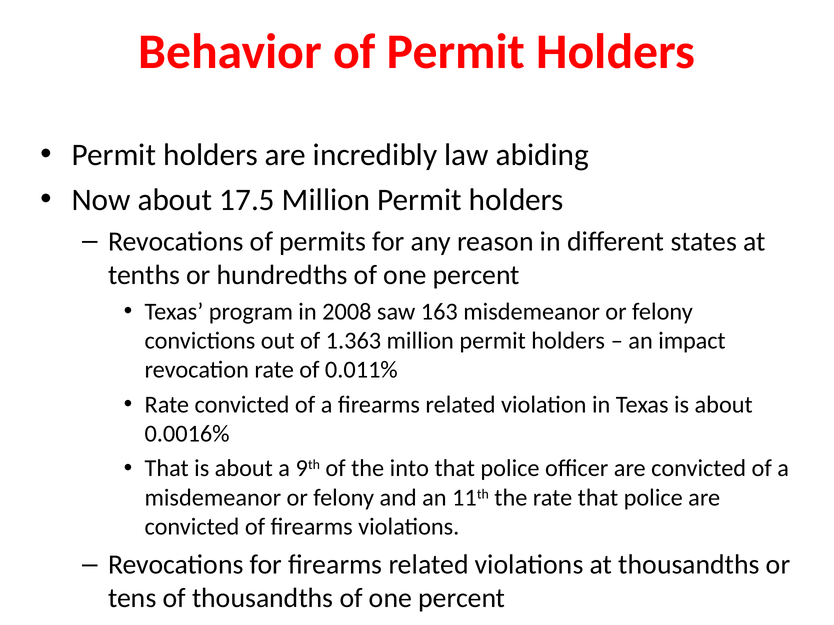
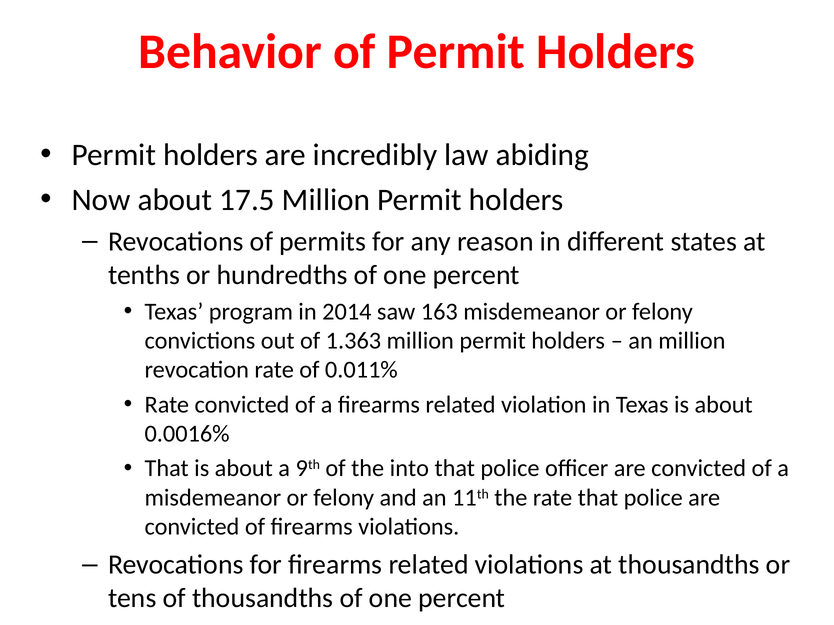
2008: 2008 -> 2014 (347, 312)
an impact: impact -> million (692, 341)
